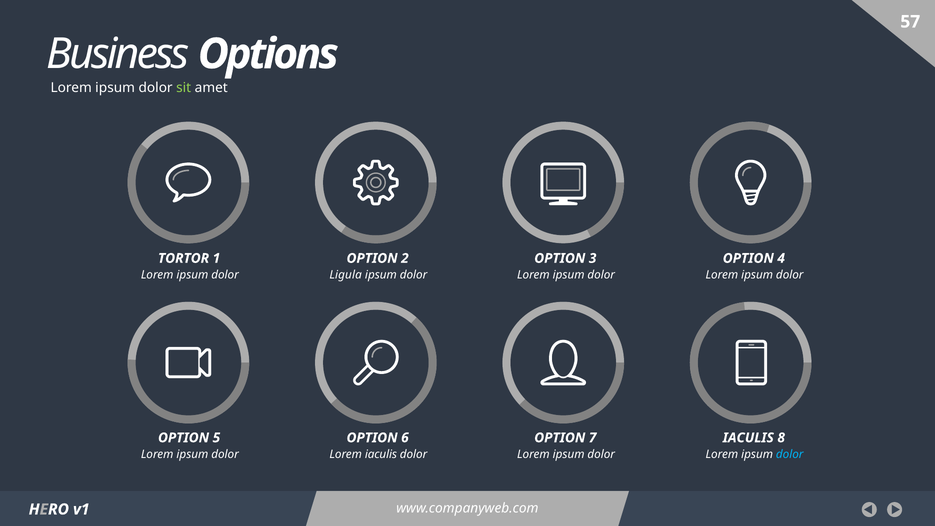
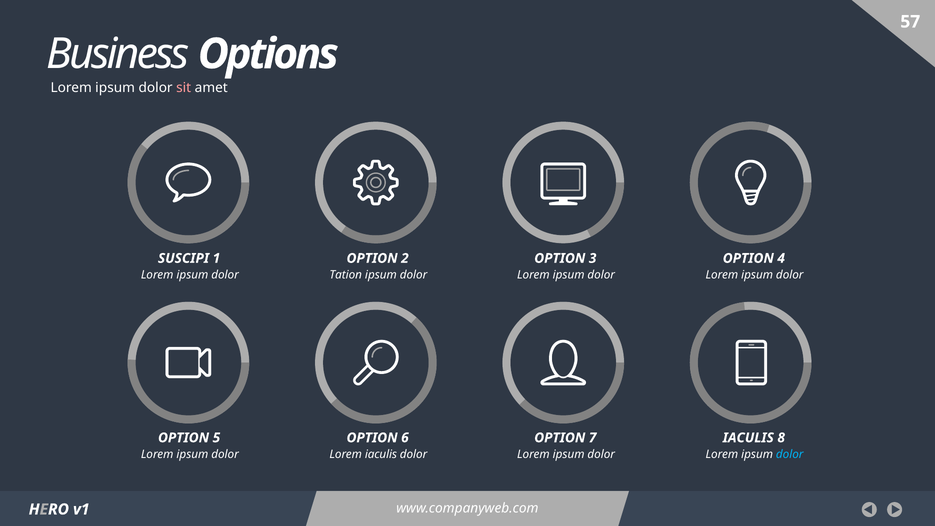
sit colour: light green -> pink (184, 88)
TORTOR: TORTOR -> SUSCIPI (184, 258)
Ligula: Ligula -> Tation (346, 275)
